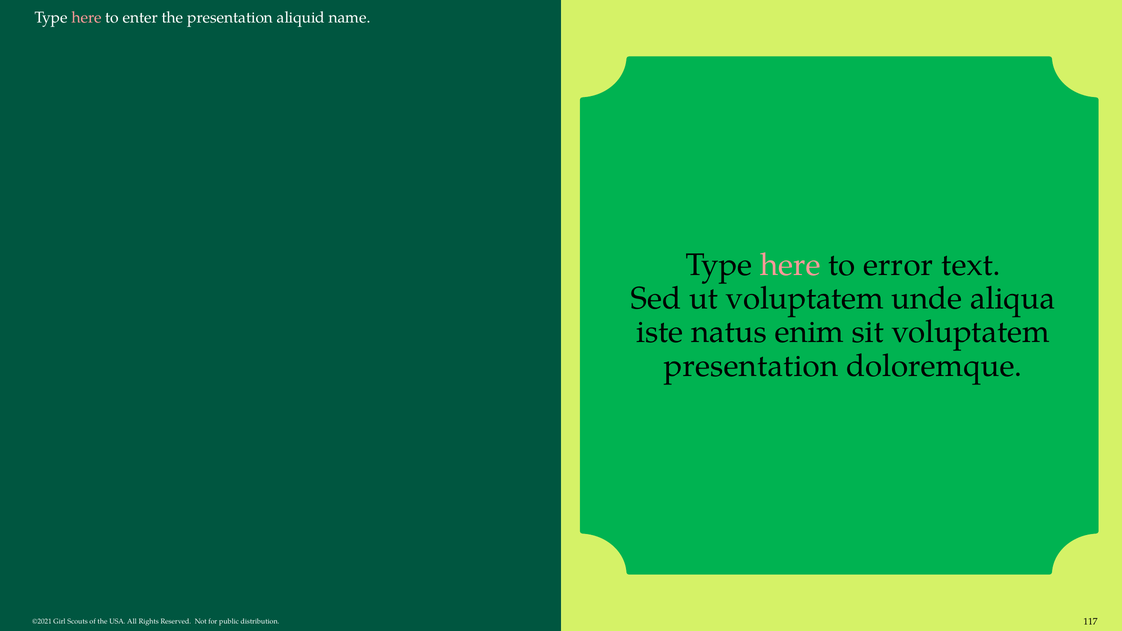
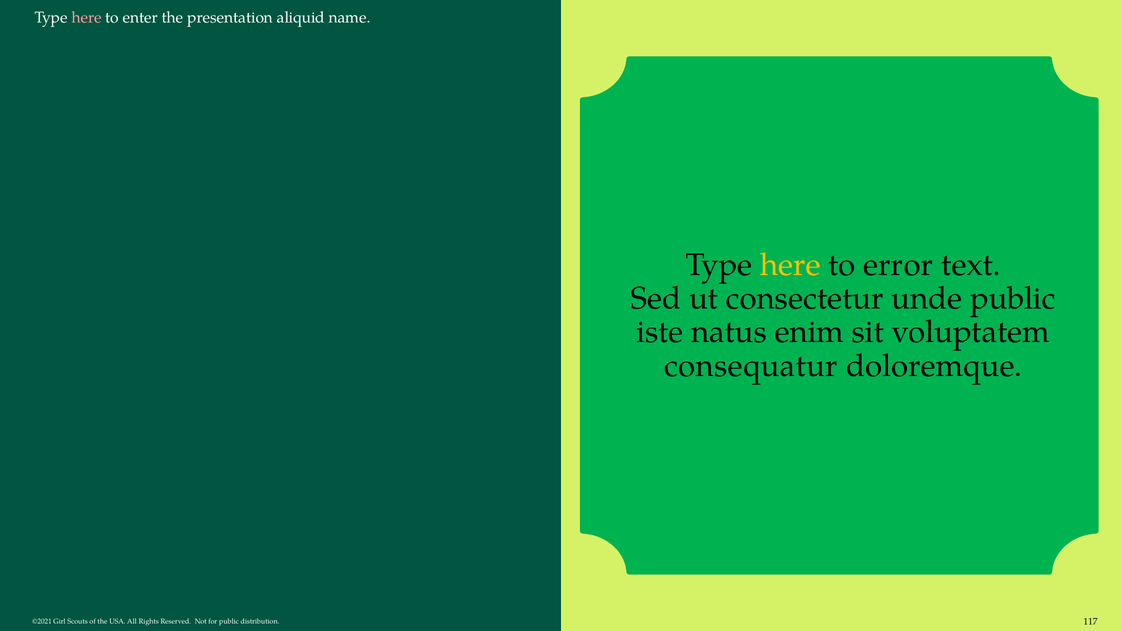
here colour: pink -> yellow (790, 265)
ut voluptatem: voluptatem -> consectetur (805, 299)
unde aliqua: aliqua -> public (1013, 299)
presentation: presentation -> consequatur (751, 366)
